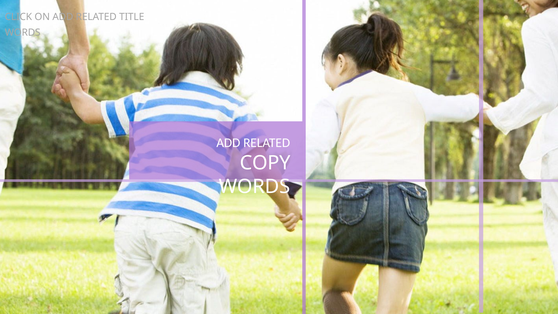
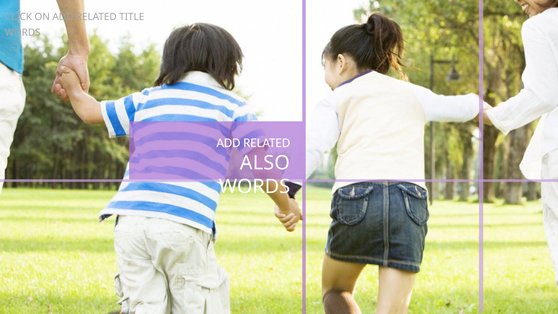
COPY: COPY -> ALSO (265, 163)
